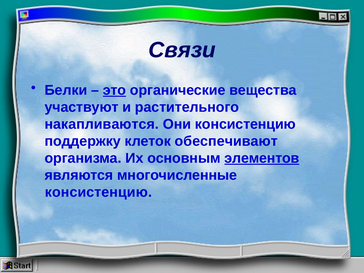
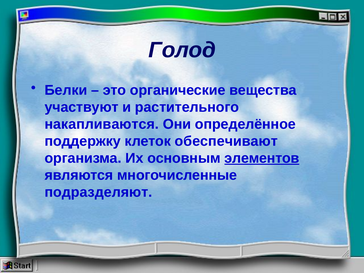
Связи: Связи -> Голод (182, 50)
это underline: present -> none (115, 90)
Они консистенцию: консистенцию -> определённое (245, 124)
консистенцию: консистенцию -> подразделяют (98, 192)
